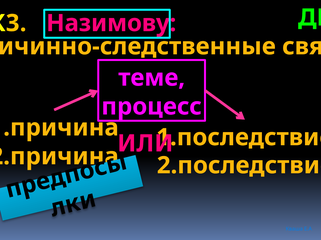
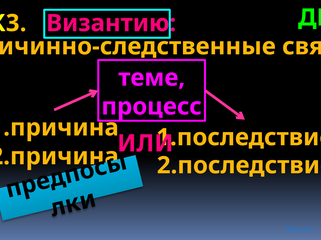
Назимову: Назимову -> Византию (111, 23)
